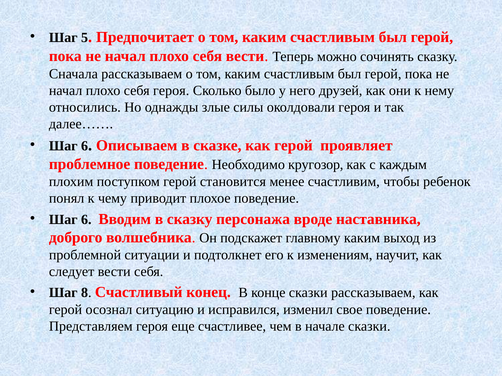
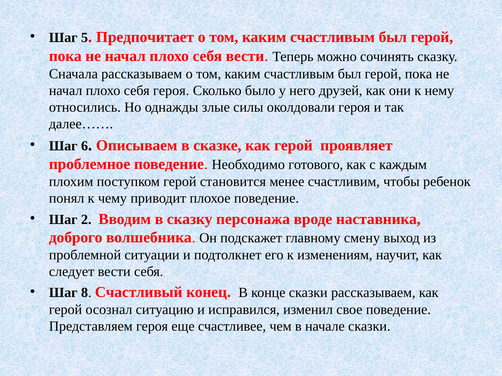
кругозор: кругозор -> готового (316, 165)
6: 6 -> 2 (86, 220)
главному каким: каким -> смену (362, 238)
